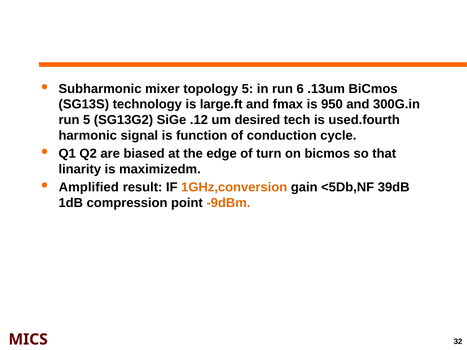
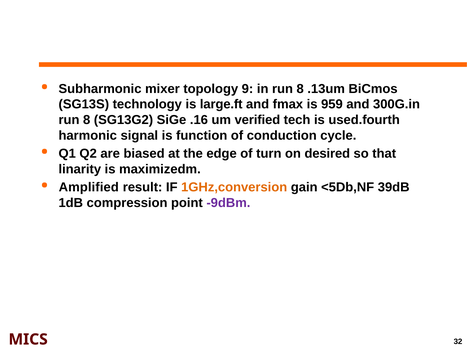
topology 5: 5 -> 9 (248, 89)
in run 6: 6 -> 8 (300, 89)
950: 950 -> 959 (332, 104)
5: 5 -> 8 (87, 120)
.12: .12 -> .16 (199, 120)
desired: desired -> verified (257, 120)
on bicmos: bicmos -> desired (327, 154)
-9dBm colour: orange -> purple (228, 203)
